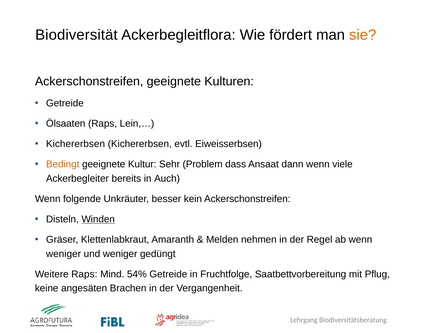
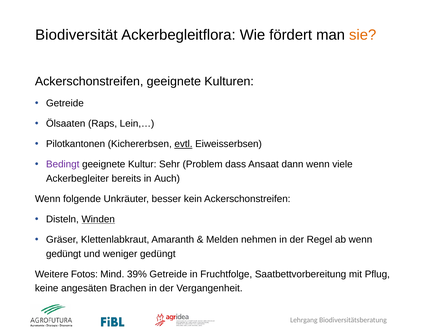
Kichererbsen: Kichererbsen -> Pilotkantonen (76, 144)
evtl underline: none -> present (183, 144)
Bedingt colour: orange -> purple (63, 164)
weniger: weniger -> gedüngt (64, 254)
Weitere Raps: Raps -> Fotos (84, 274)
54%: 54% -> 39% (137, 274)
